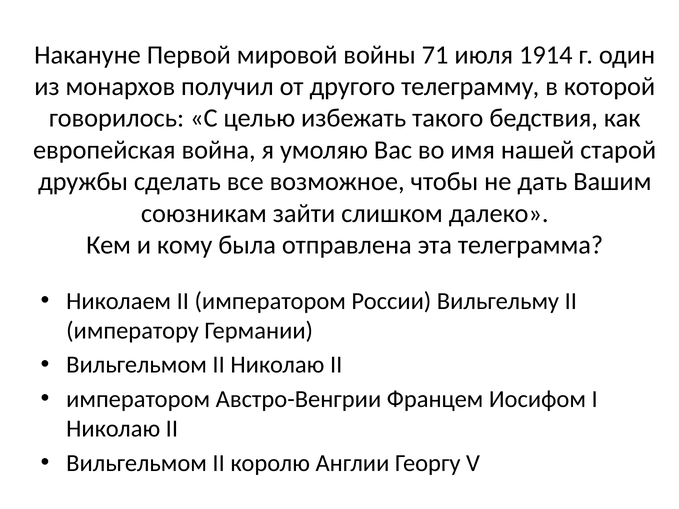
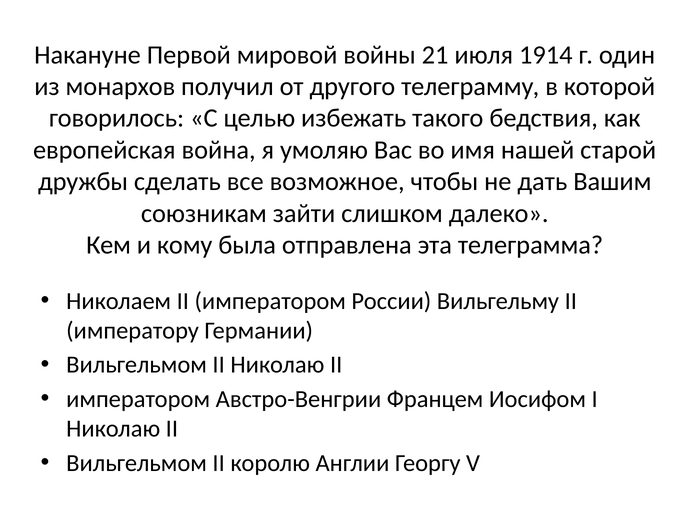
71: 71 -> 21 (435, 55)
